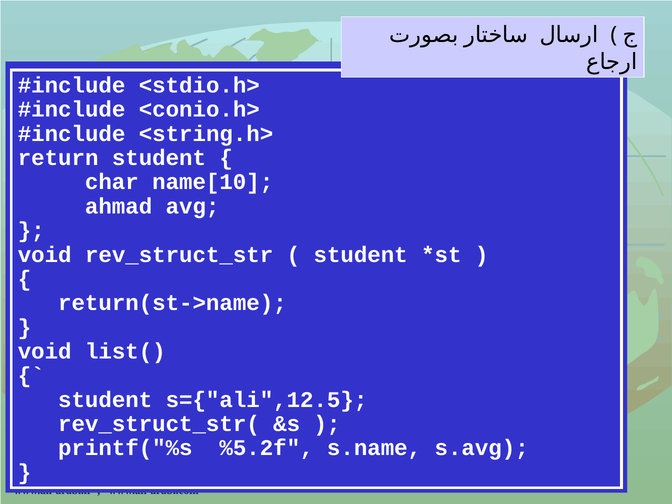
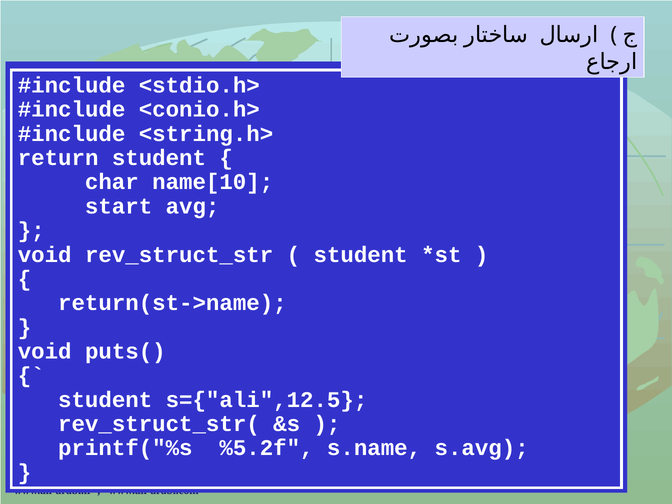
ahmad: ahmad -> start (119, 206)
list(: list( -> puts( (125, 351)
